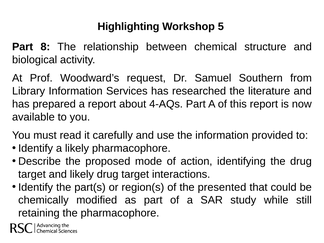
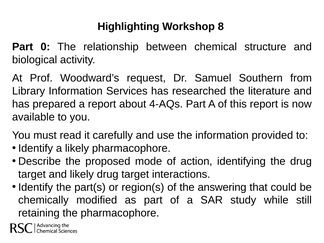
5: 5 -> 8 (221, 27)
8: 8 -> 0 (45, 47)
presented: presented -> answering (222, 187)
